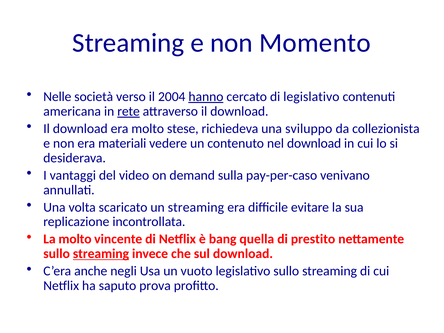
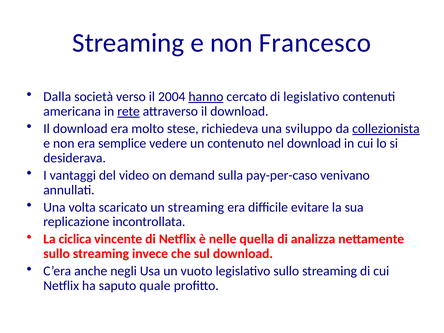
Momento: Momento -> Francesco (315, 43)
Nelle: Nelle -> Dalla (57, 97)
collezionista underline: none -> present (386, 129)
materiali: materiali -> semplice (122, 143)
La molto: molto -> ciclica (75, 239)
bang: bang -> nelle (223, 239)
prestito: prestito -> analizza (313, 239)
streaming underline: present -> none (101, 254)
prova: prova -> quale (155, 286)
